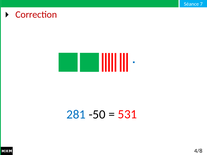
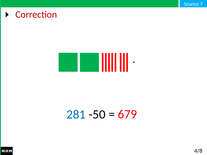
531: 531 -> 679 (127, 114)
